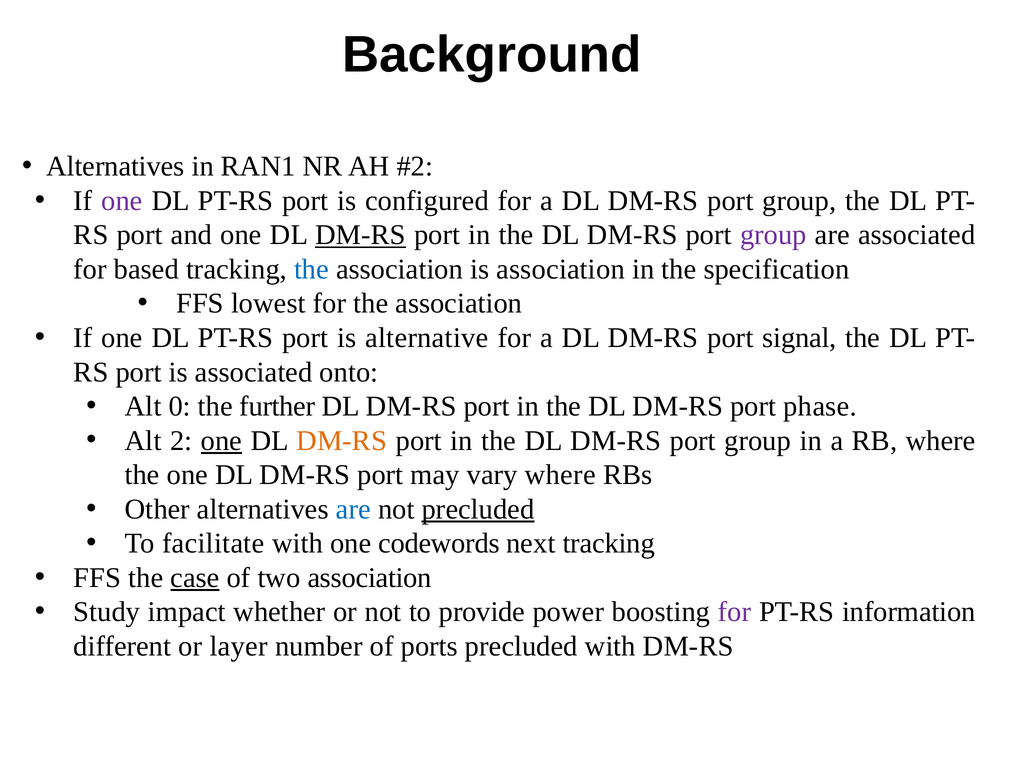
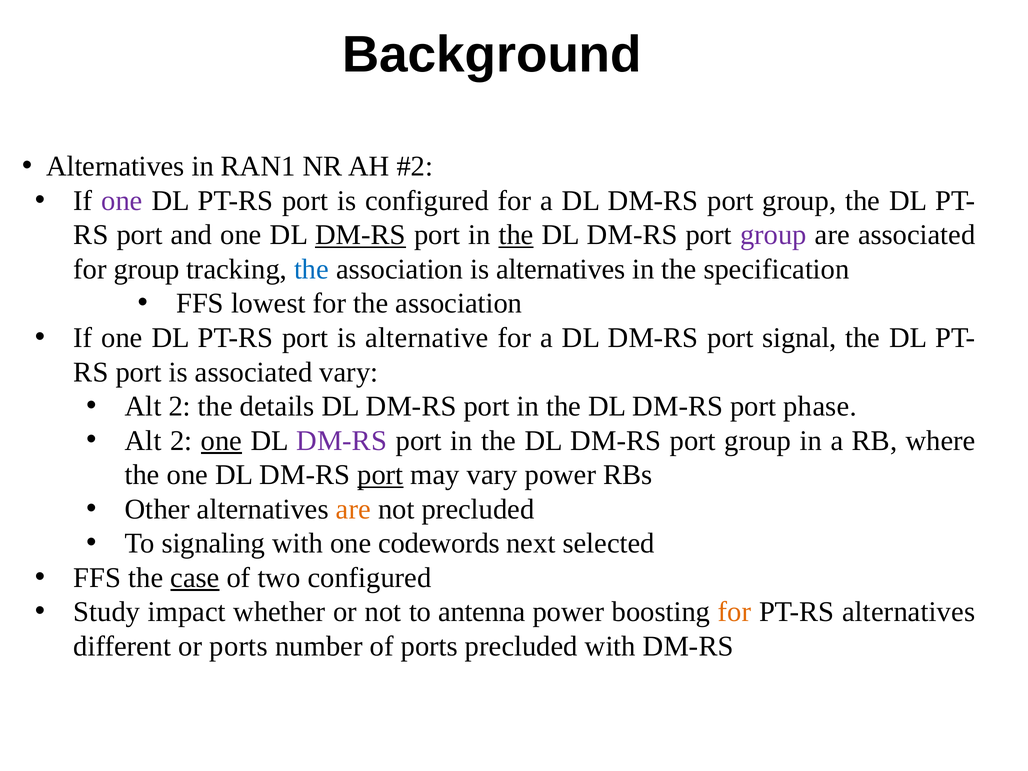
the underline: none -> present (516, 235)
for based: based -> group (147, 269)
is association: association -> alternatives (561, 269)
associated onto: onto -> vary (349, 372)
0: 0 -> 2 (180, 406)
further: further -> details (277, 406)
DM-RS colour: orange -> purple (342, 441)
port underline: none -> present (380, 475)
vary where: where -> power (560, 475)
are colour: blue -> orange (353, 509)
precluded underline: present -> none (478, 509)
facilitate: facilitate -> signaling (213, 544)
next tracking: tracking -> selected (609, 544)
two association: association -> configured (369, 578)
provide: provide -> antenna (482, 612)
for colour: purple -> orange (735, 612)
PT-RS information: information -> alternatives (909, 612)
or layer: layer -> ports (239, 646)
